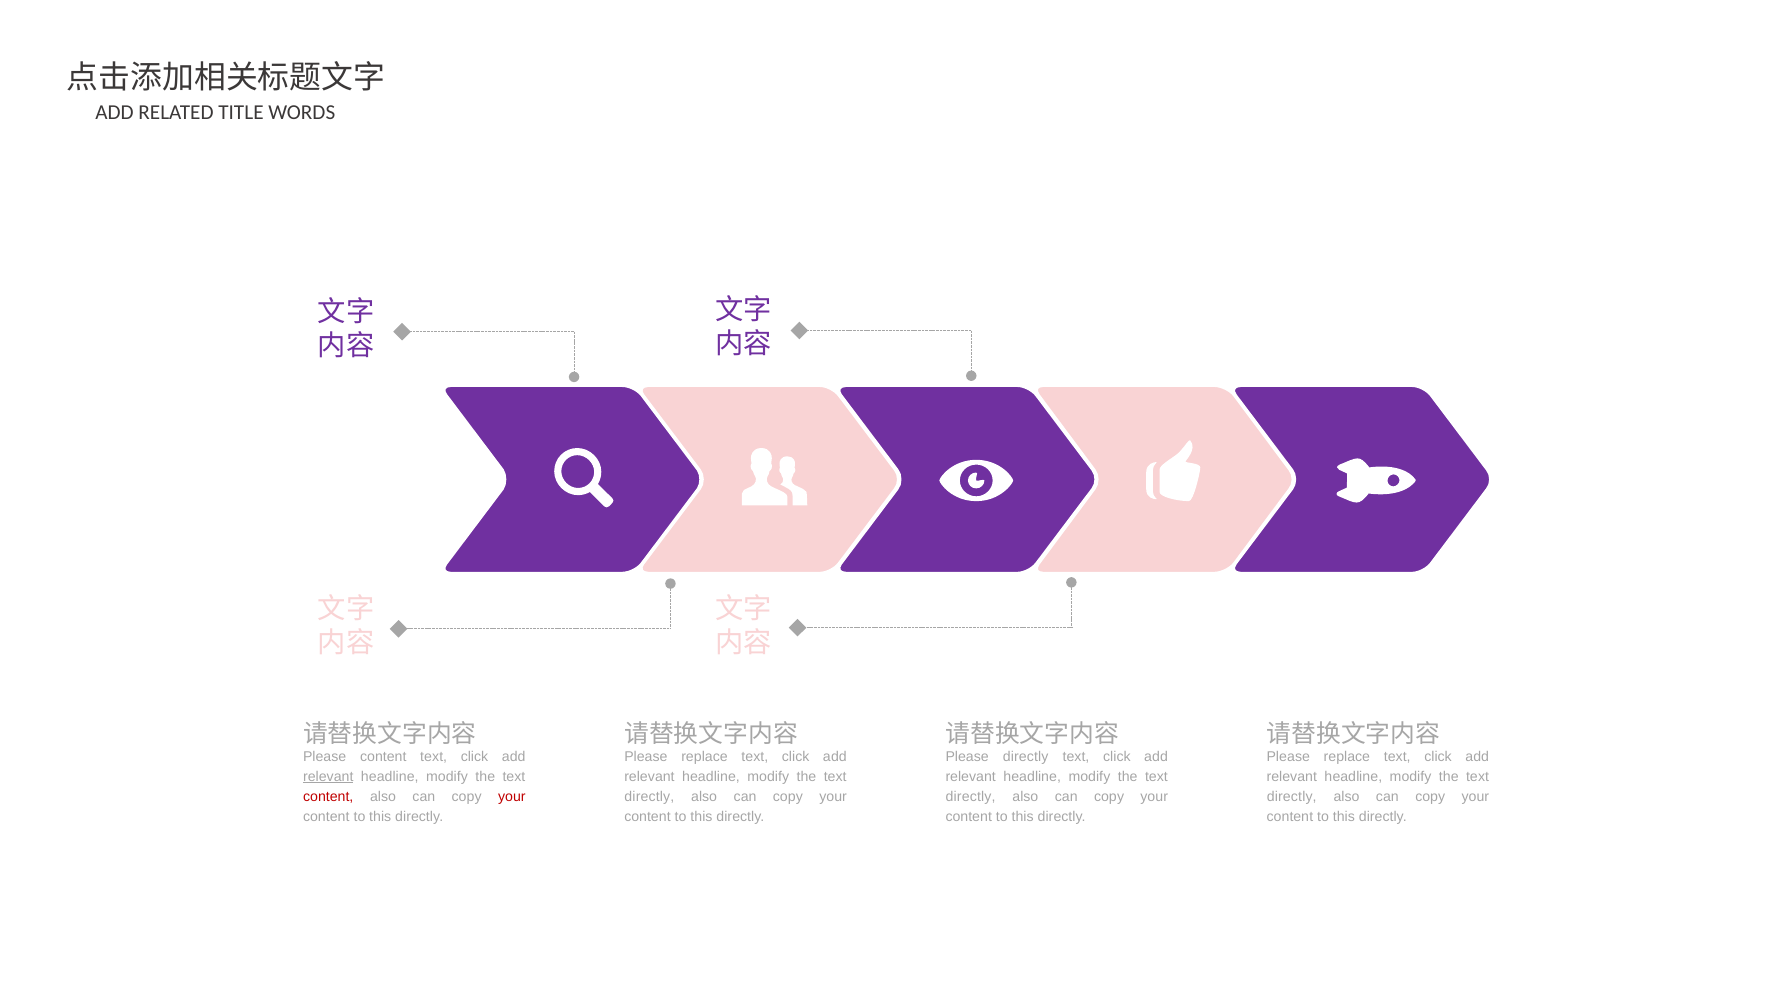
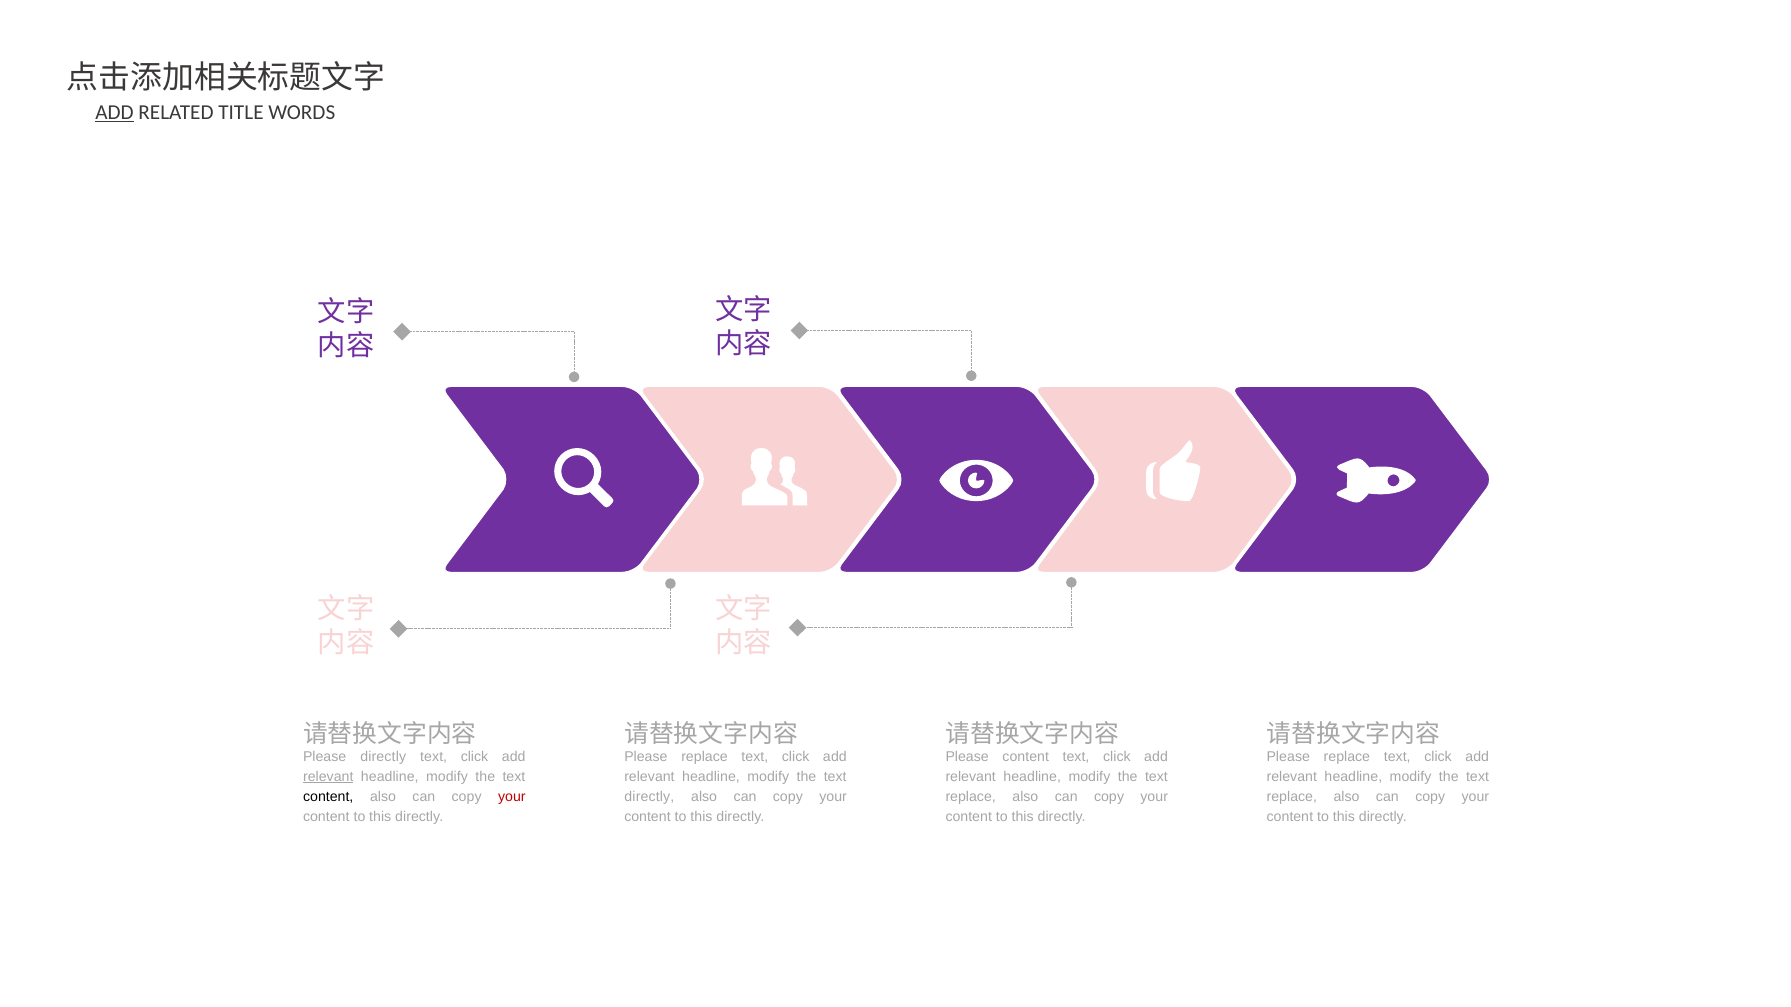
ADD underline: none -> present (115, 112)
Please content: content -> directly (383, 757)
Please directly: directly -> content (1026, 757)
content colour: red -> black (328, 797)
directly: directly -> replace (971, 797)
directly: directly -> replace (1292, 797)
